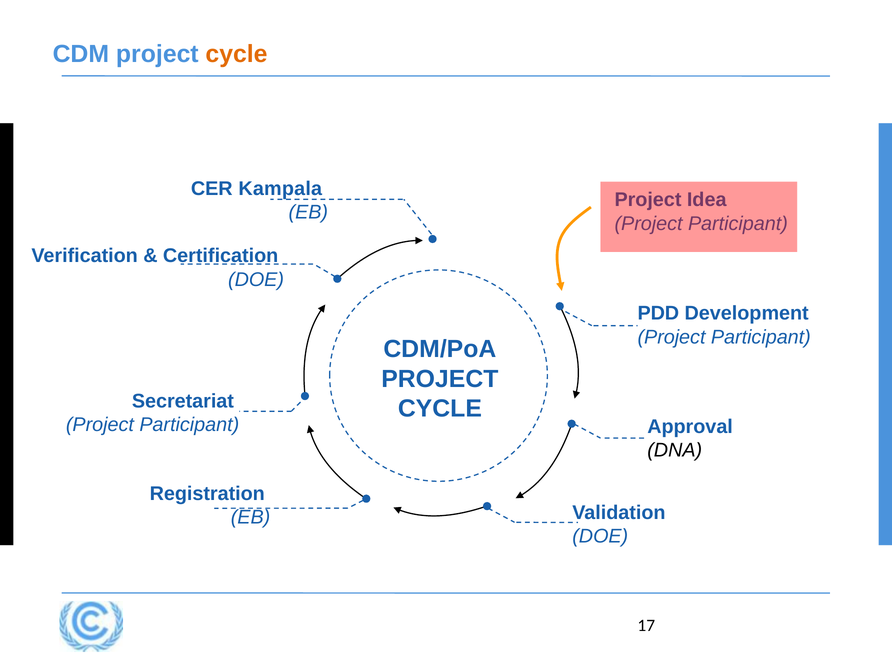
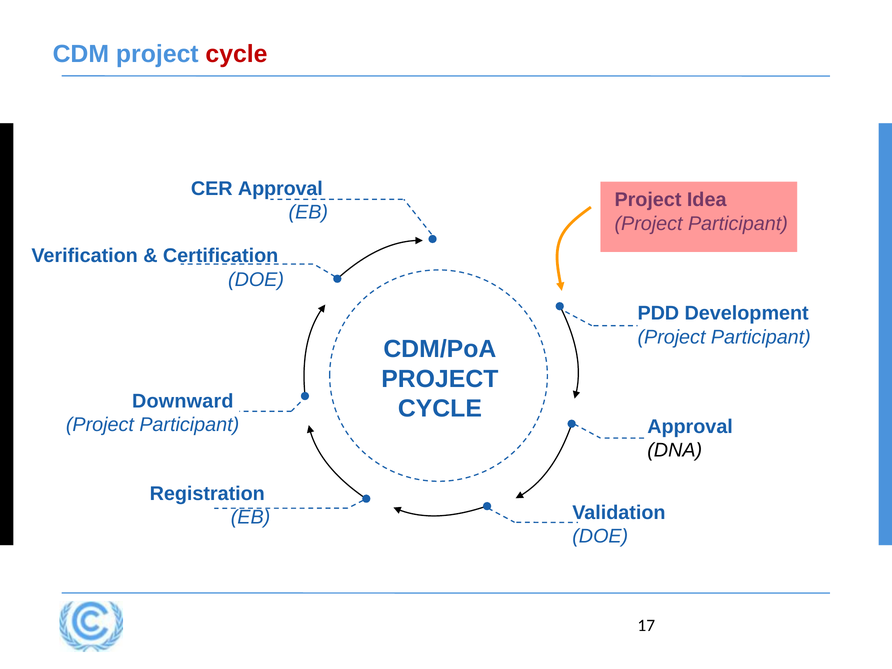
cycle colour: orange -> red (237, 54)
CER Kampala: Kampala -> Approval (280, 189)
Secretariat: Secretariat -> Downward (183, 401)
